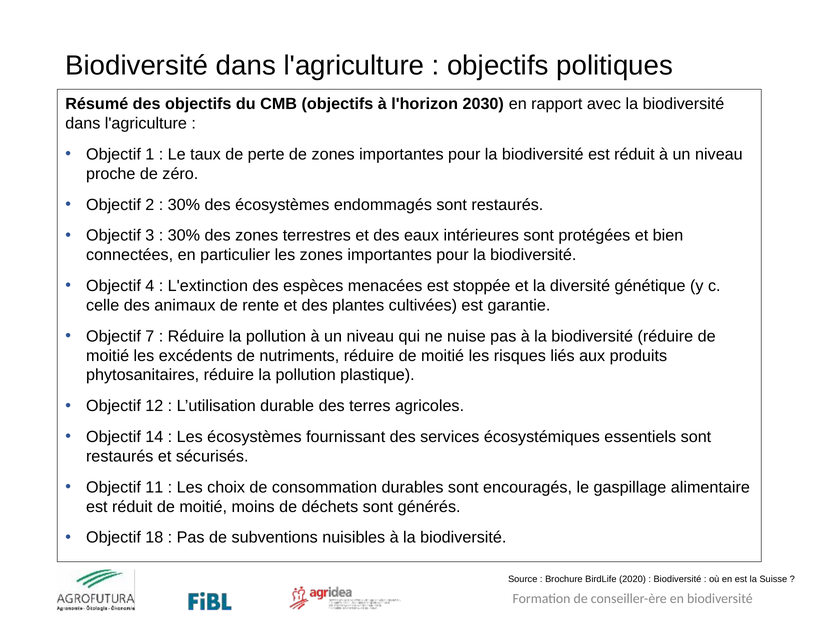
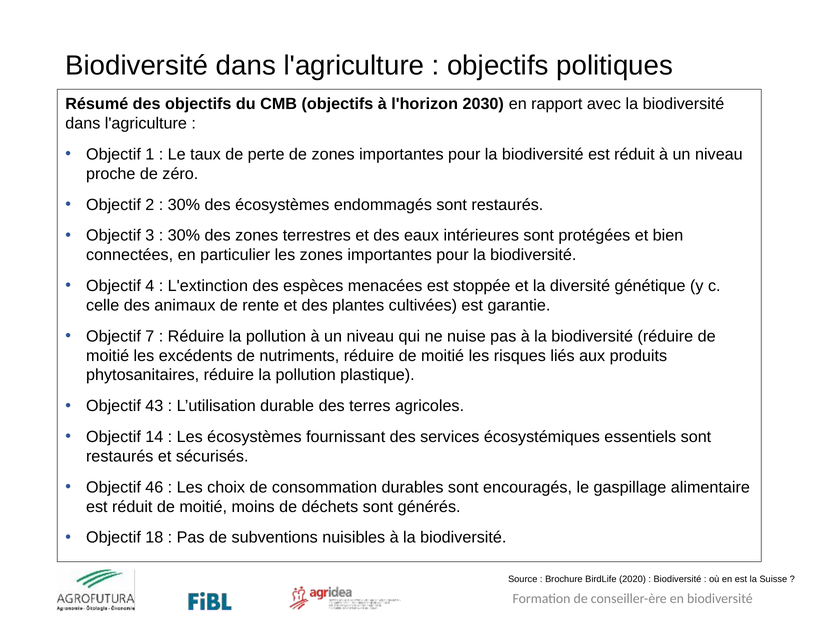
12: 12 -> 43 (154, 406)
11: 11 -> 46 (154, 487)
